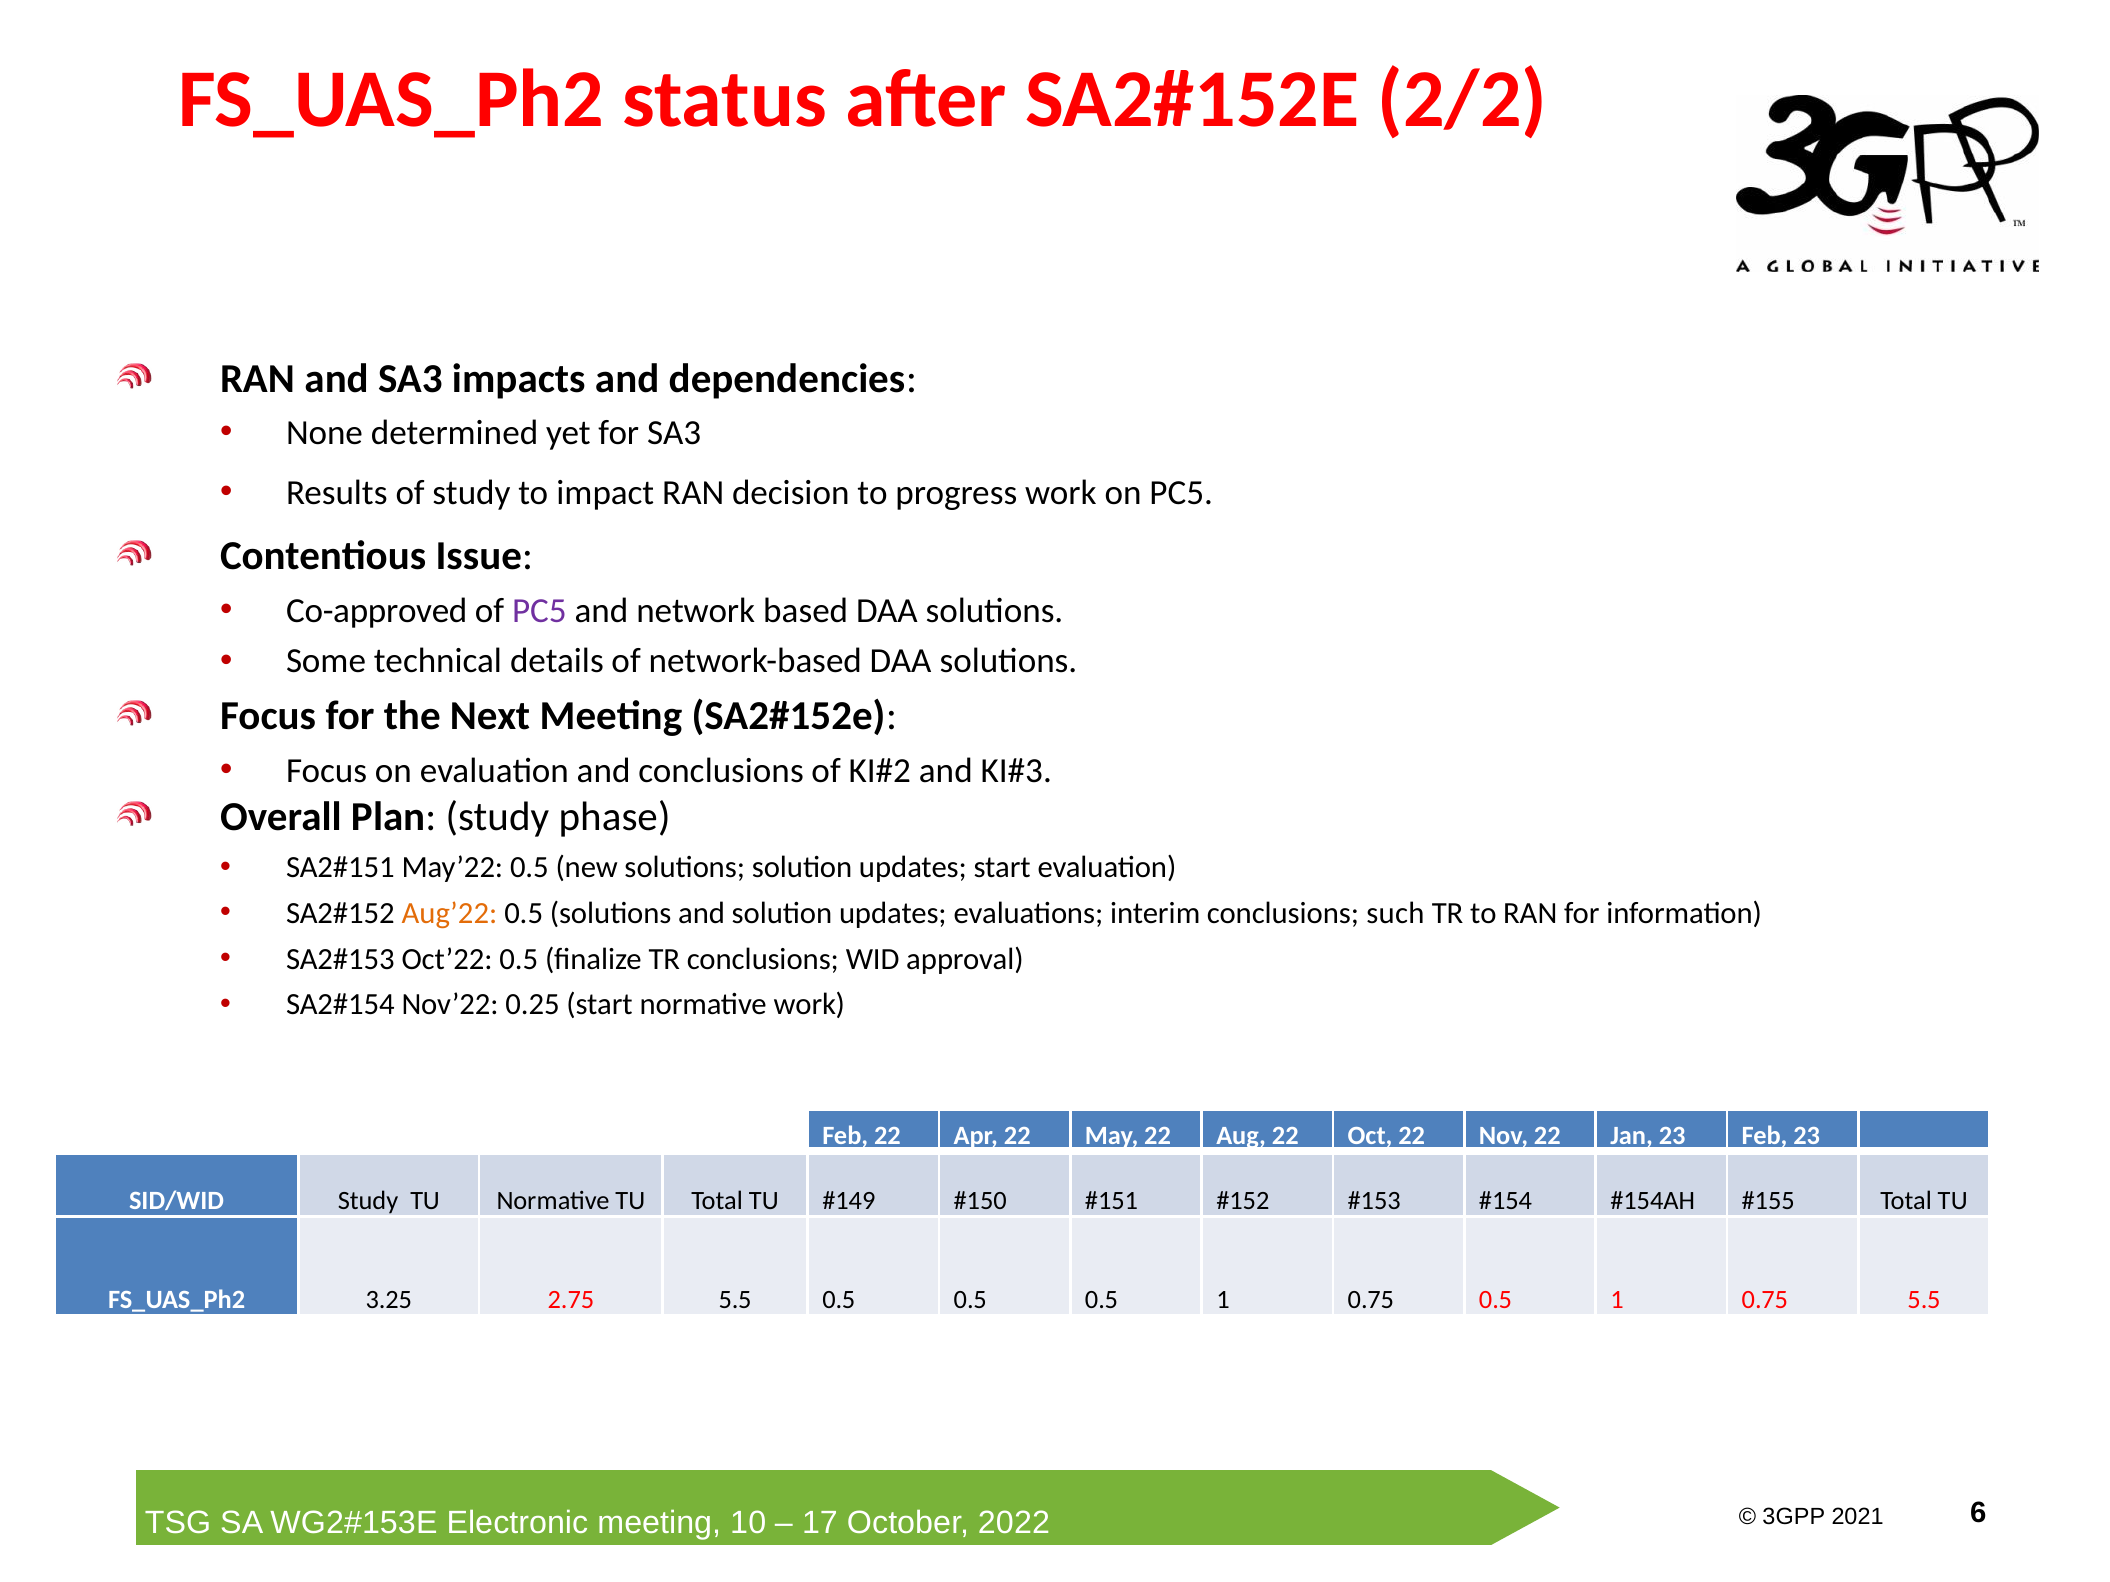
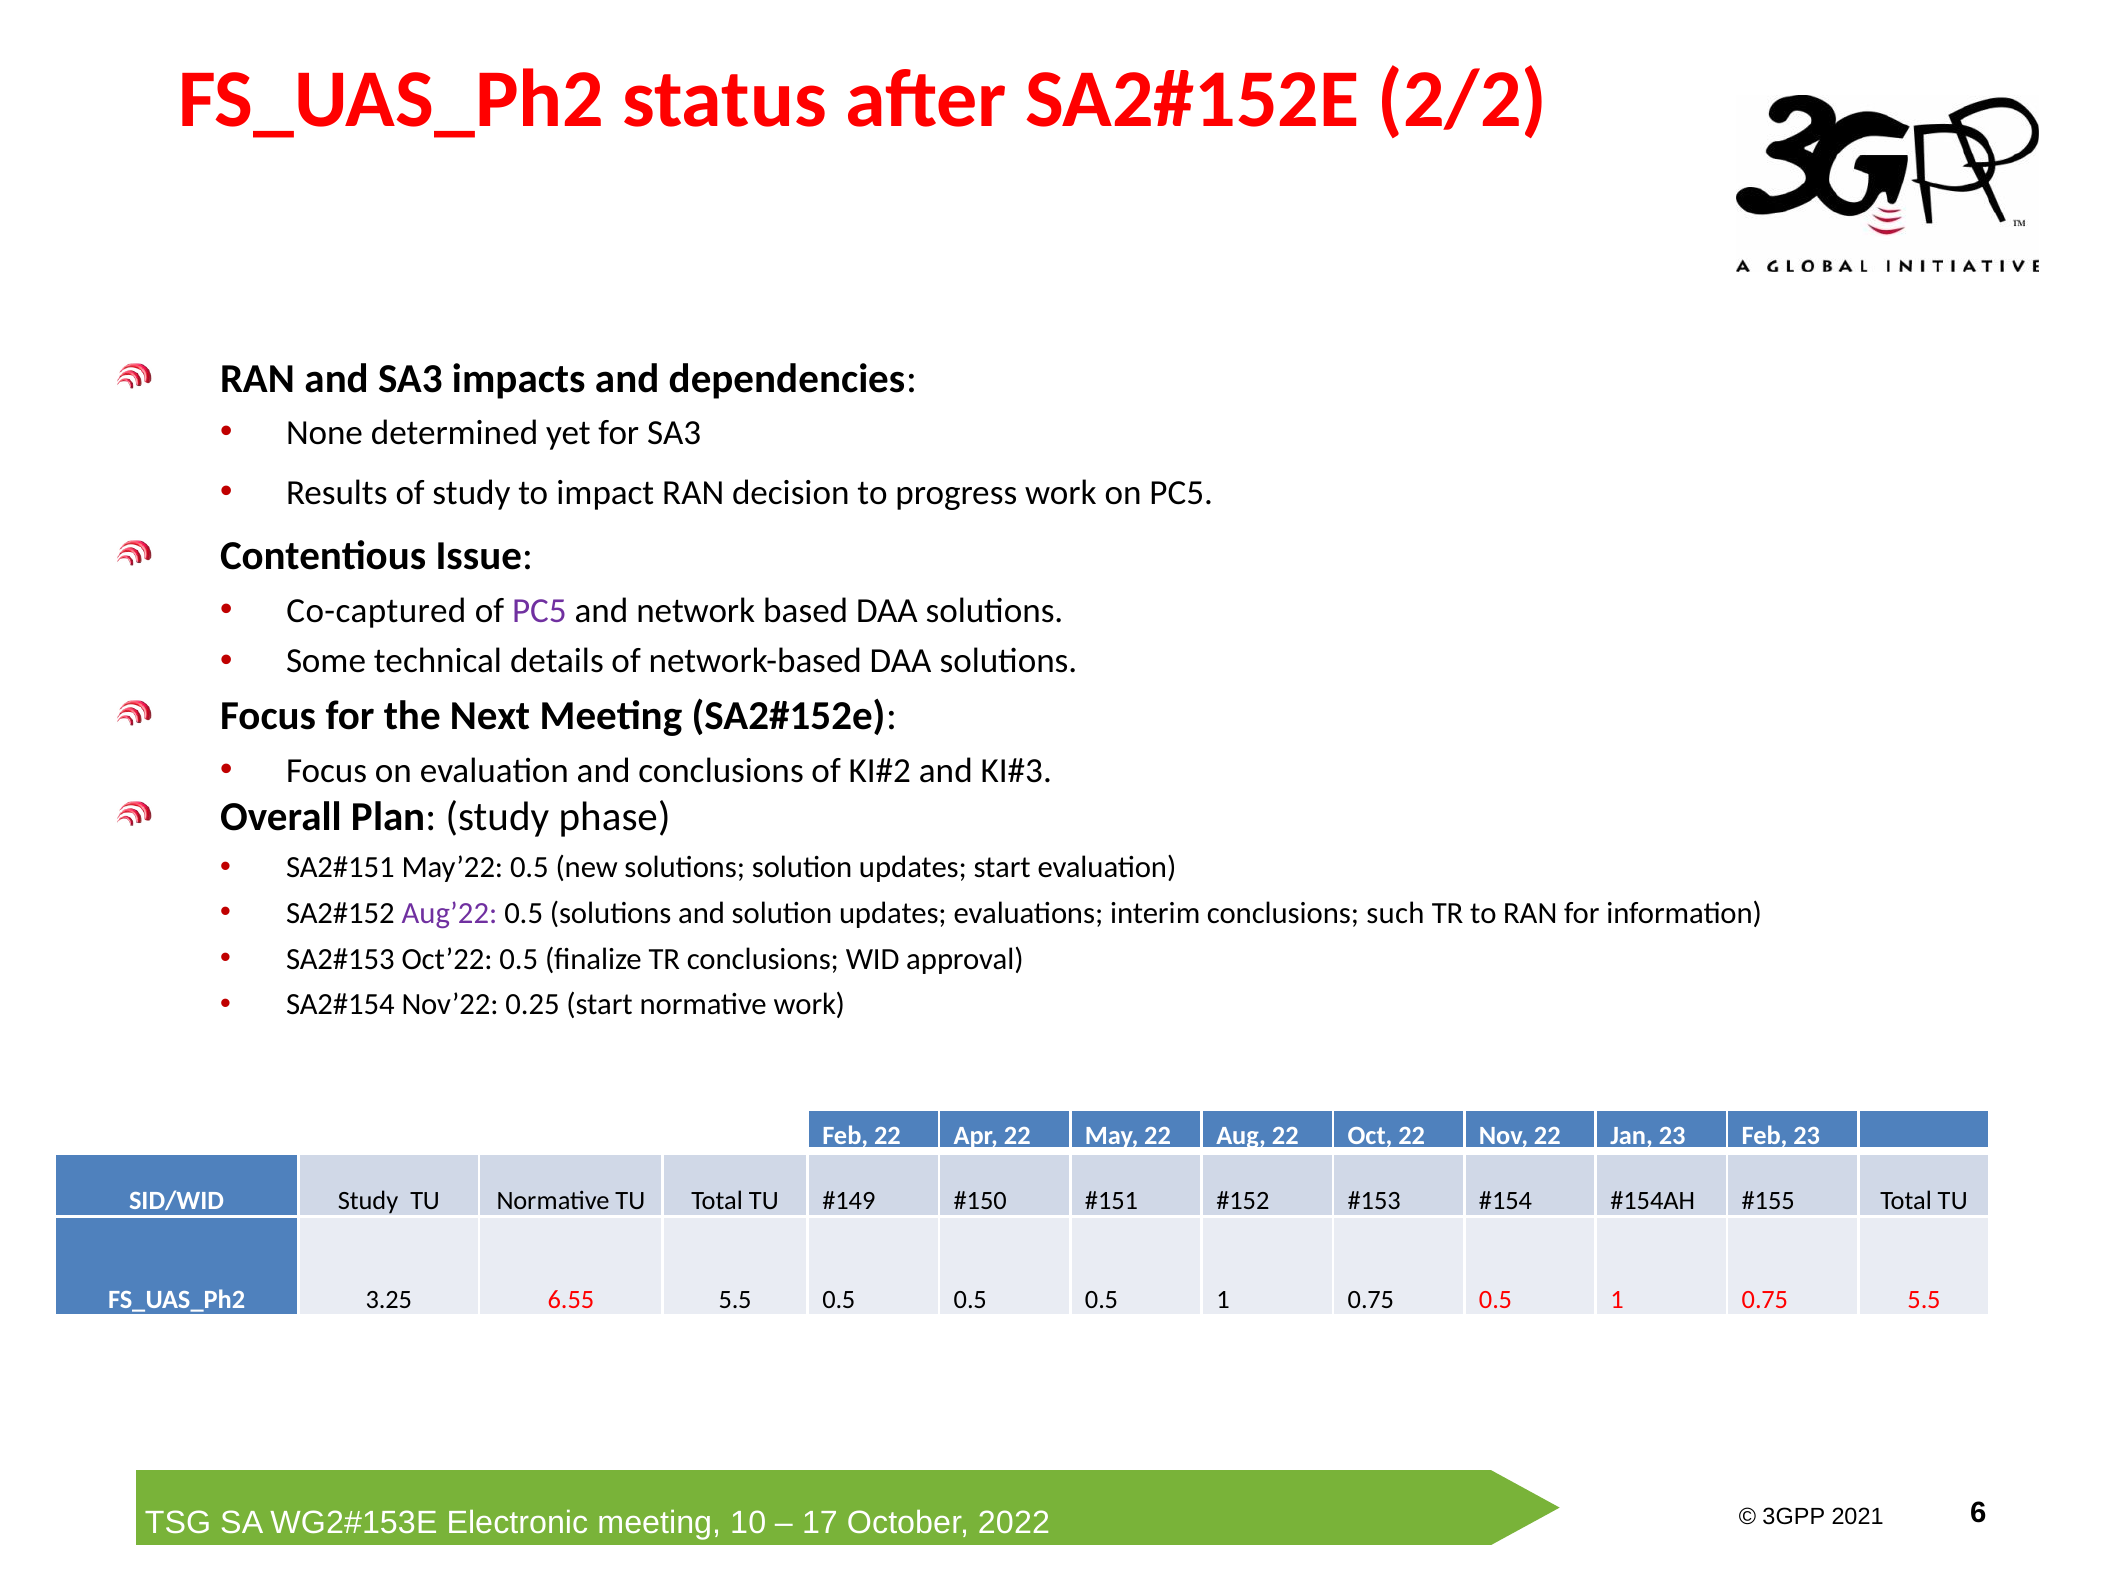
Co-approved: Co-approved -> Co-captured (376, 611)
Aug’22 colour: orange -> purple (449, 914)
2.75: 2.75 -> 6.55 (571, 1300)
